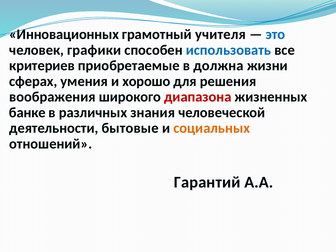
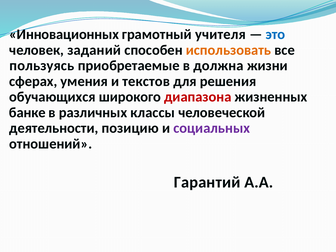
графики: графики -> заданий (94, 50)
использовать colour: blue -> orange (229, 50)
критериев: критериев -> пользуясь (42, 66)
хорошо: хорошо -> текстов (146, 81)
воображения: воображения -> обучающихся (52, 97)
знания: знания -> классы (153, 113)
бытовые: бытовые -> позицию (130, 128)
социальных colour: orange -> purple (212, 128)
